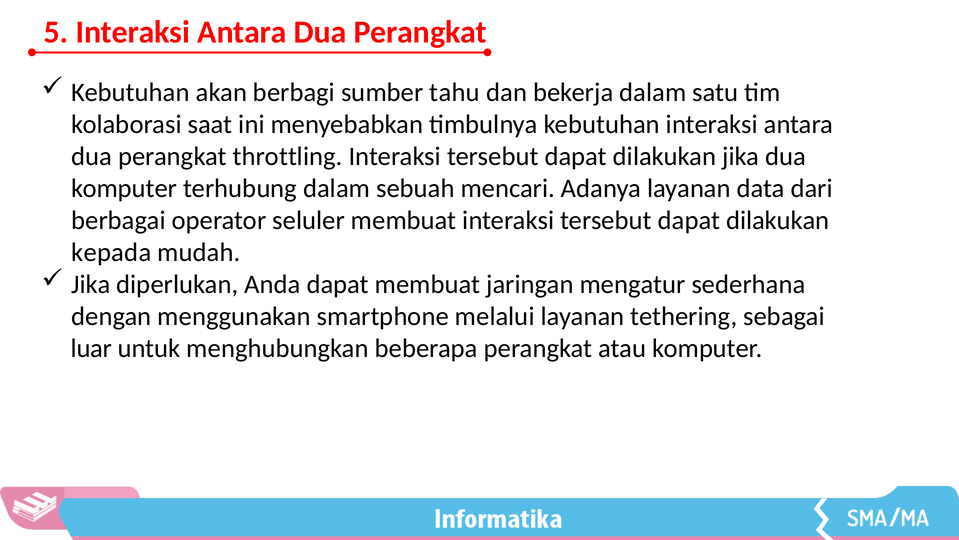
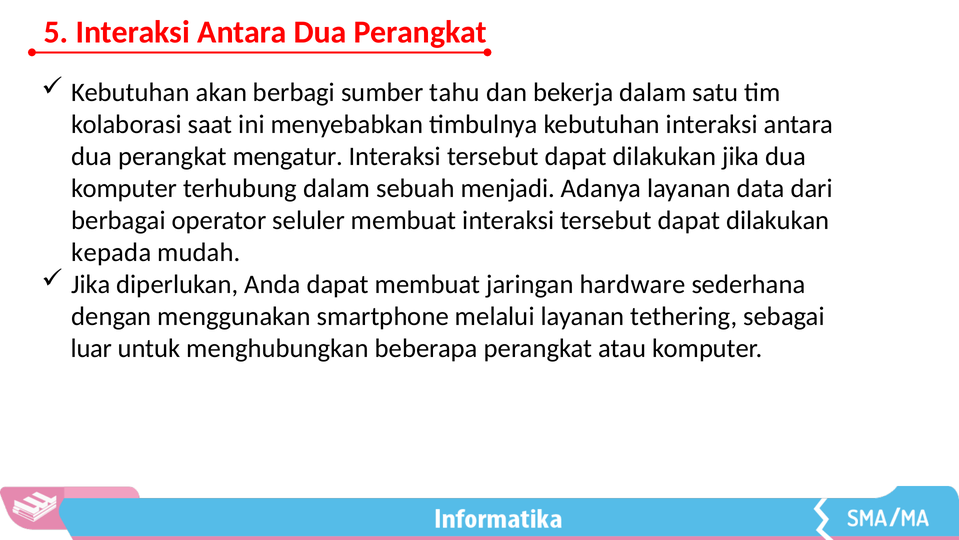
throttling: throttling -> mengatur (288, 156)
mencari: mencari -> menjadi (508, 188)
mengatur: mengatur -> hardware (633, 284)
